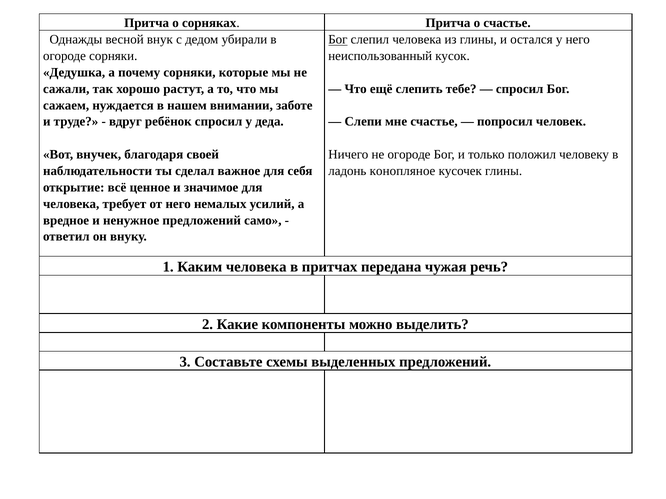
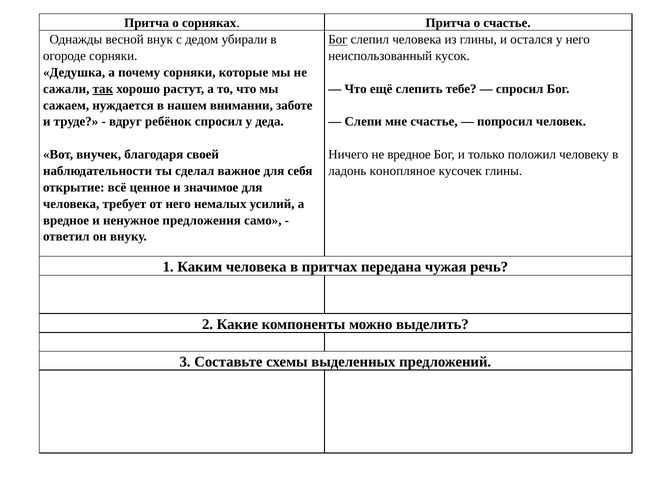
так underline: none -> present (103, 89)
не огороде: огороде -> вредное (409, 155)
ненужное предложений: предложений -> предложения (202, 220)
